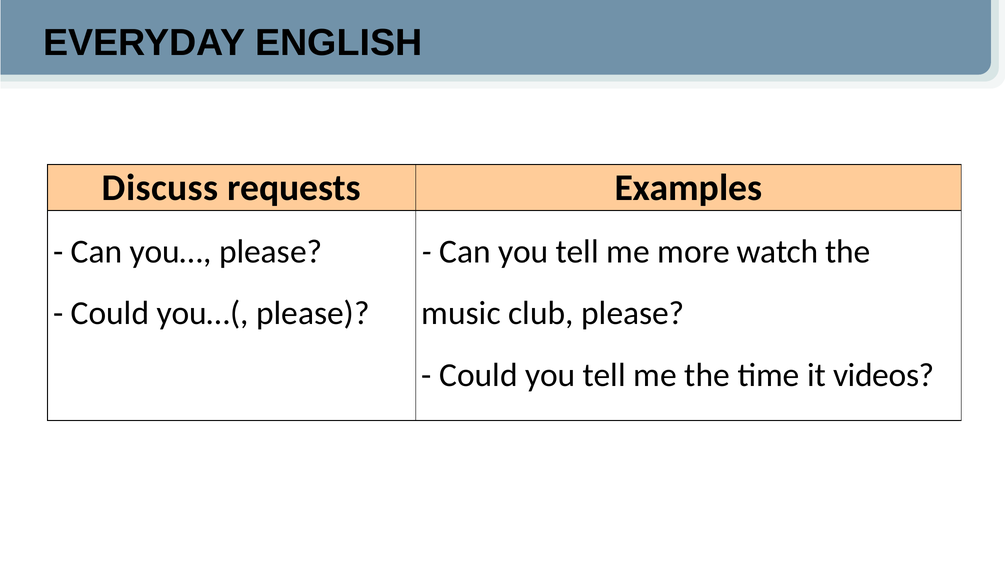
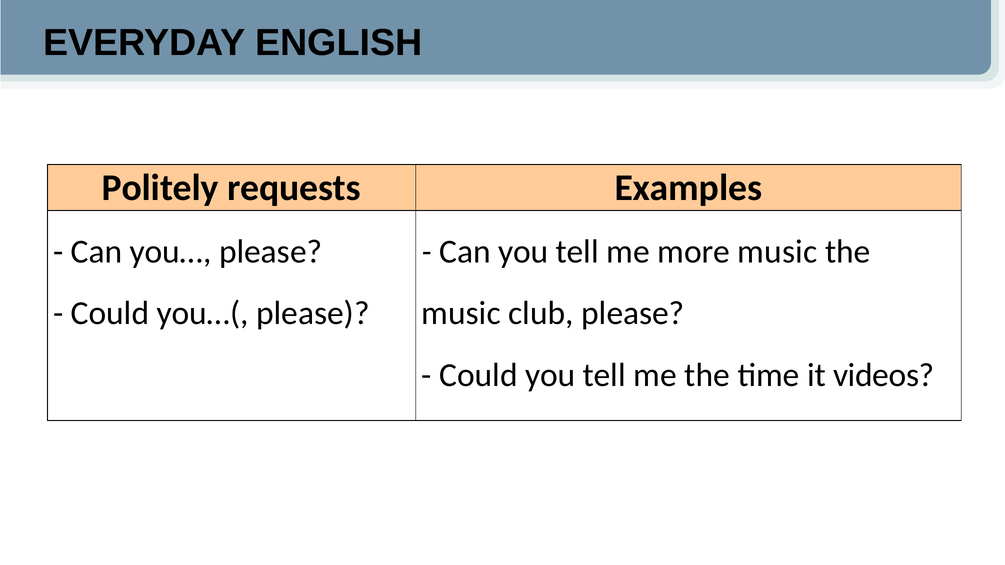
Discuss: Discuss -> Politely (160, 188)
more watch: watch -> music (777, 252)
